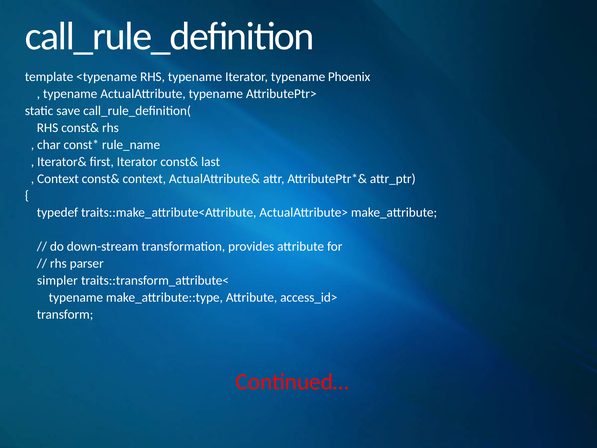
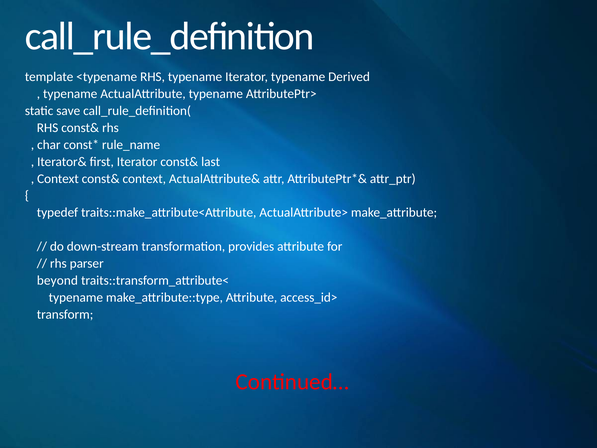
Phoenix: Phoenix -> Derived (349, 77)
simpler: simpler -> beyond (57, 280)
